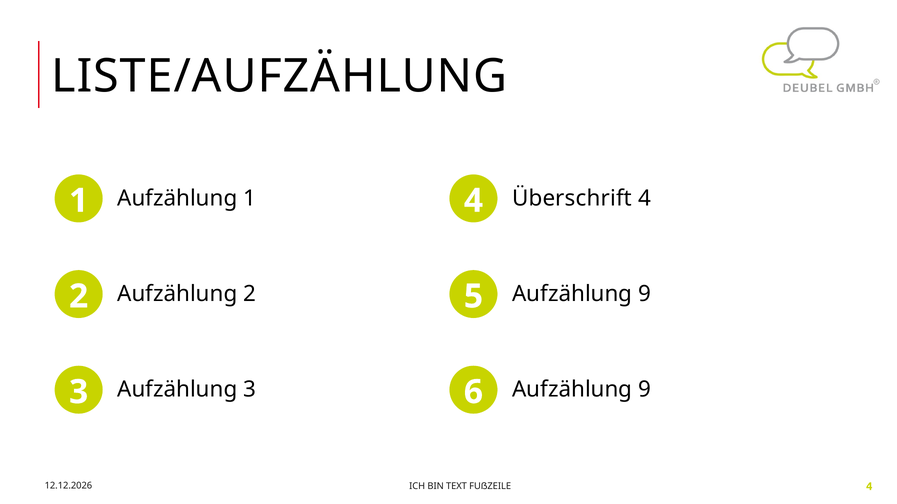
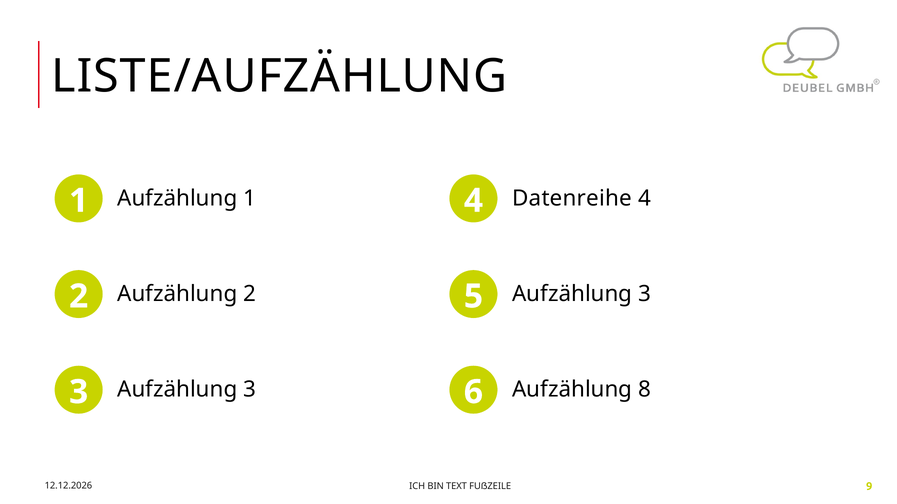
Überschrift: Überschrift -> Datenreihe (572, 198)
9: 9 -> 3 (644, 294)
9: 9 -> 8 (644, 390)
4: 4 -> 9 (869, 487)
